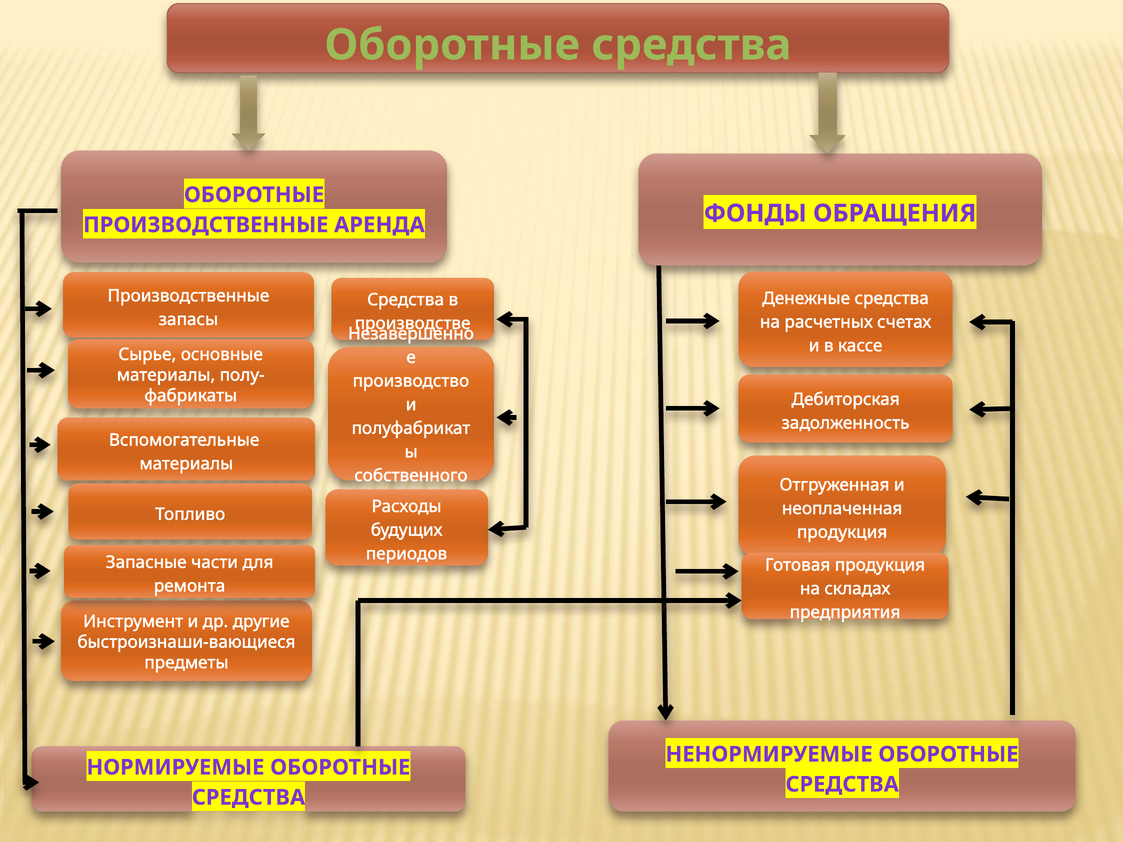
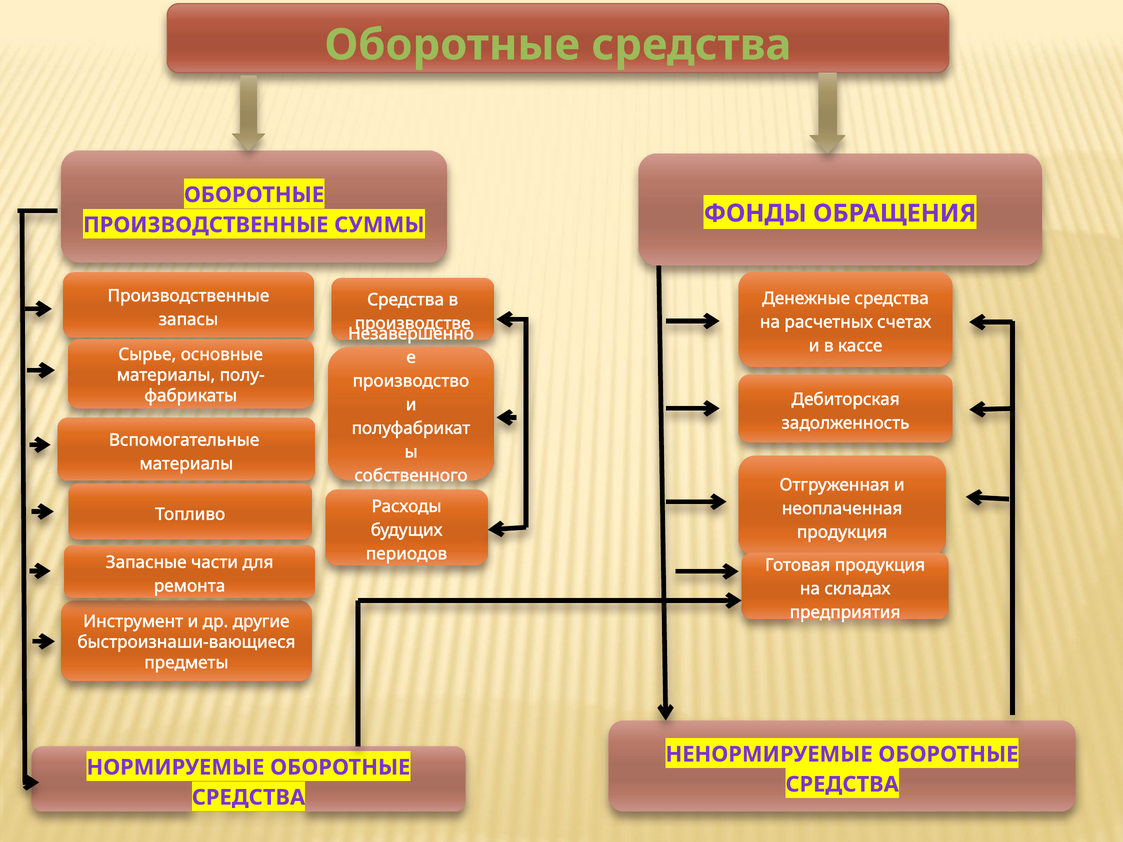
АРЕНДА: АРЕНДА -> СУММЫ (379, 225)
